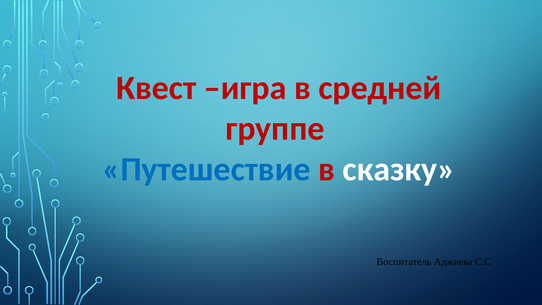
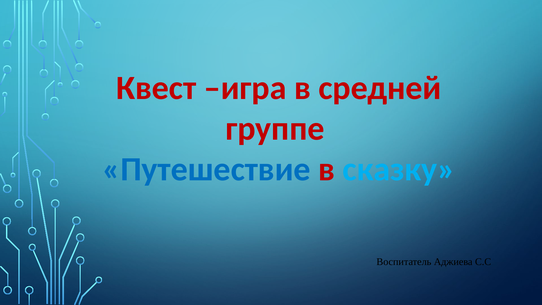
сказку colour: white -> light blue (399, 169)
